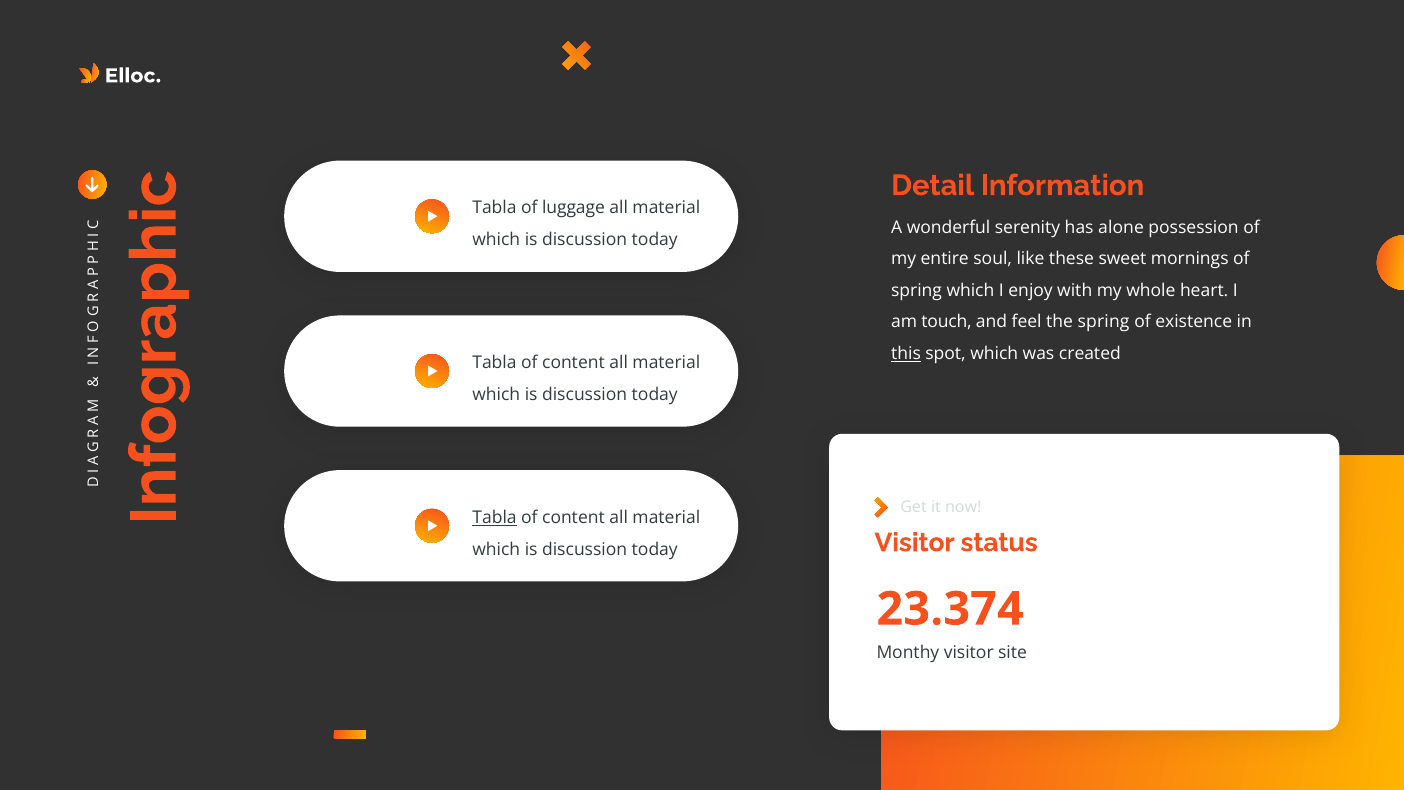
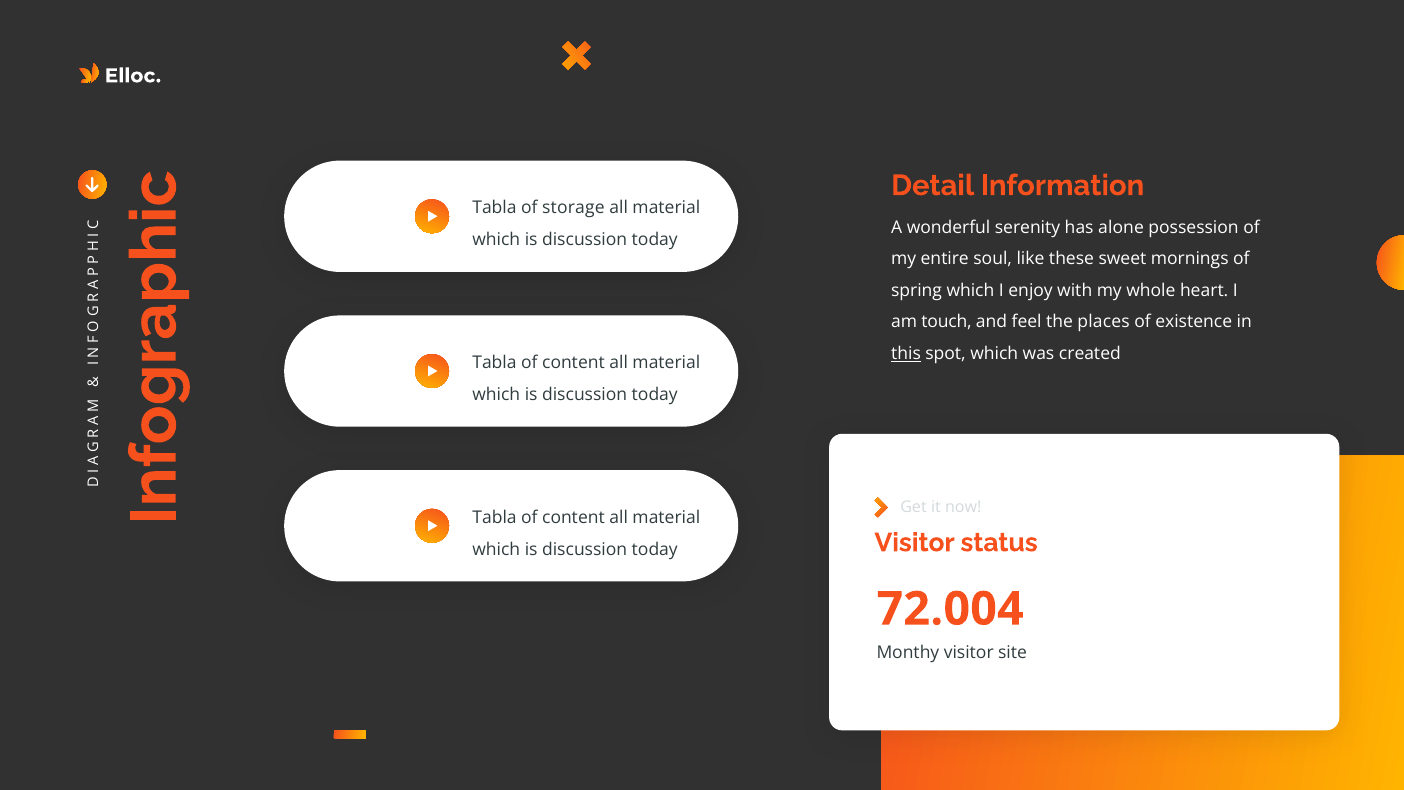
luggage: luggage -> storage (573, 208)
the spring: spring -> places (1104, 322)
Tabla underline: present -> none (495, 518)
23.374: 23.374 -> 72.004 (950, 609)
